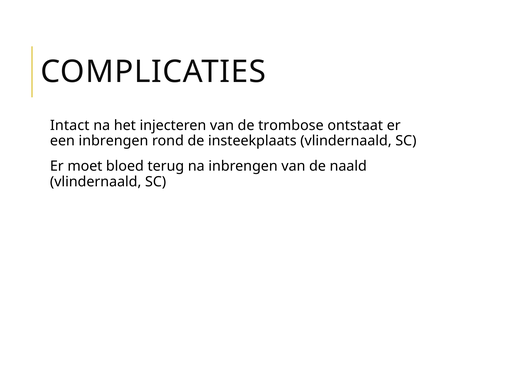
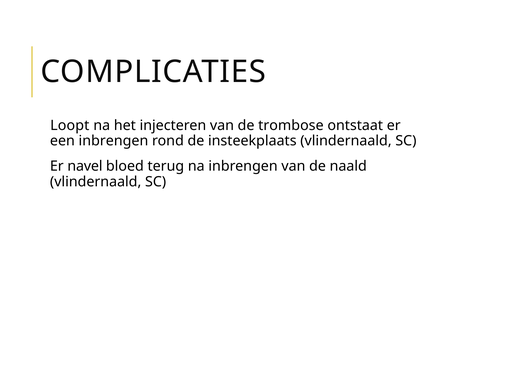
Intact: Intact -> Loopt (70, 126)
moet: moet -> navel (85, 166)
